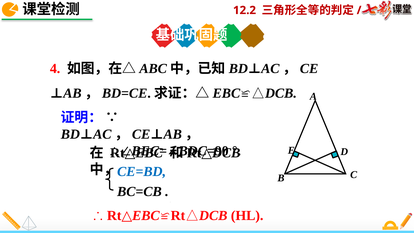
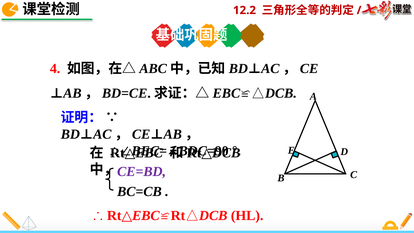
CE=BD colour: blue -> purple (142, 171)
